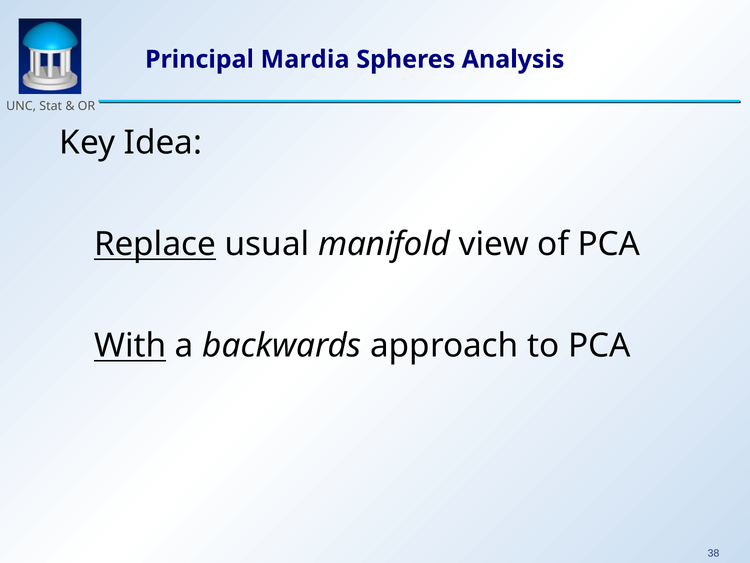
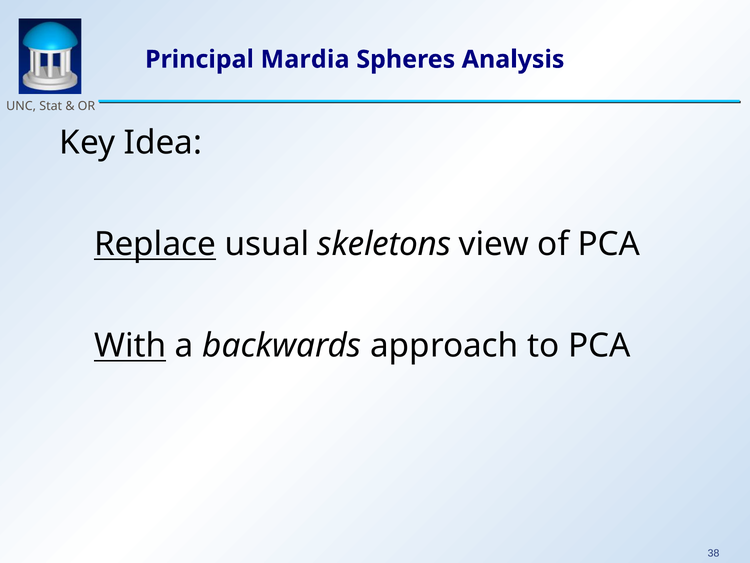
manifold: manifold -> skeletons (384, 244)
